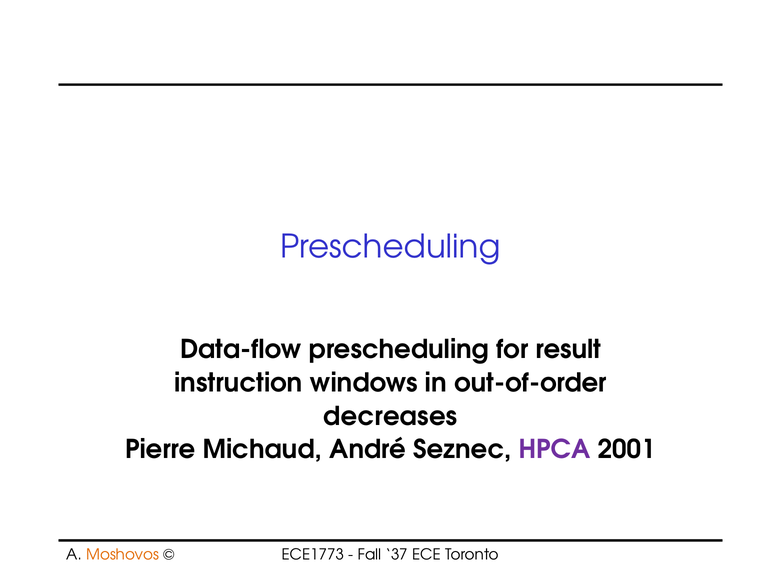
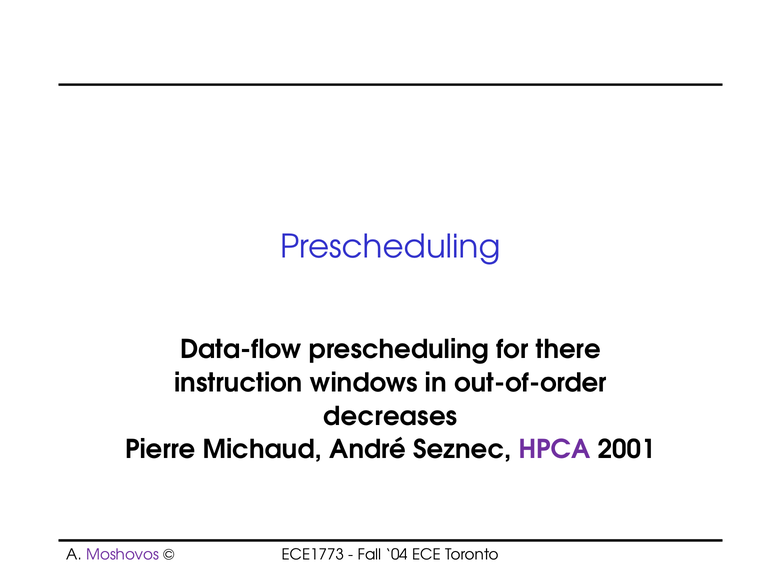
result: result -> there (568, 350)
Moshovos colour: orange -> purple (123, 554)
37: 37 -> 04 (397, 554)
